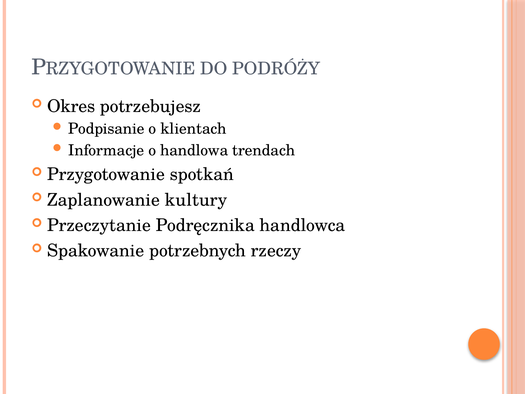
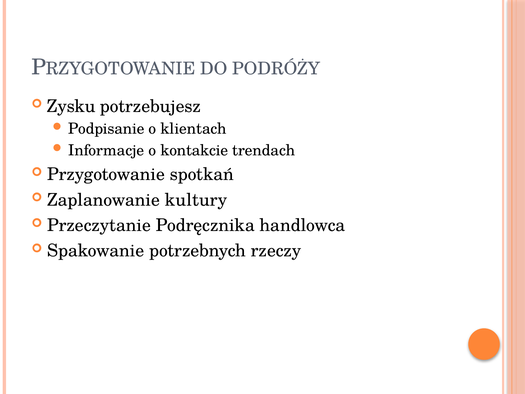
Okres: Okres -> Zysku (71, 106)
handlowa: handlowa -> kontakcie (194, 150)
